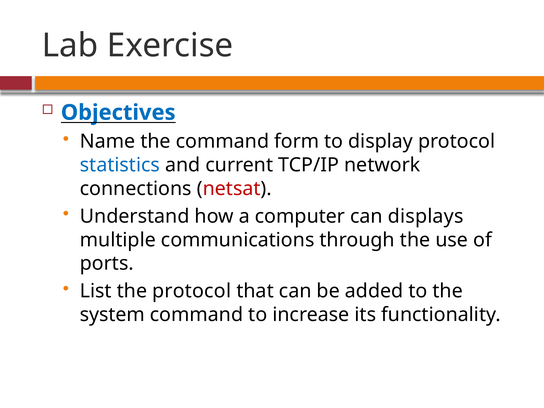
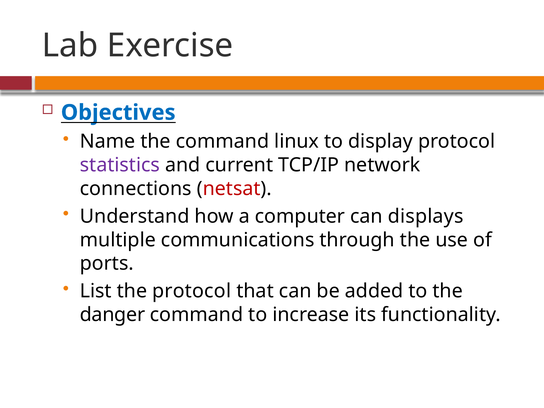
form: form -> linux (297, 141)
statistics colour: blue -> purple (120, 165)
system: system -> danger (112, 315)
